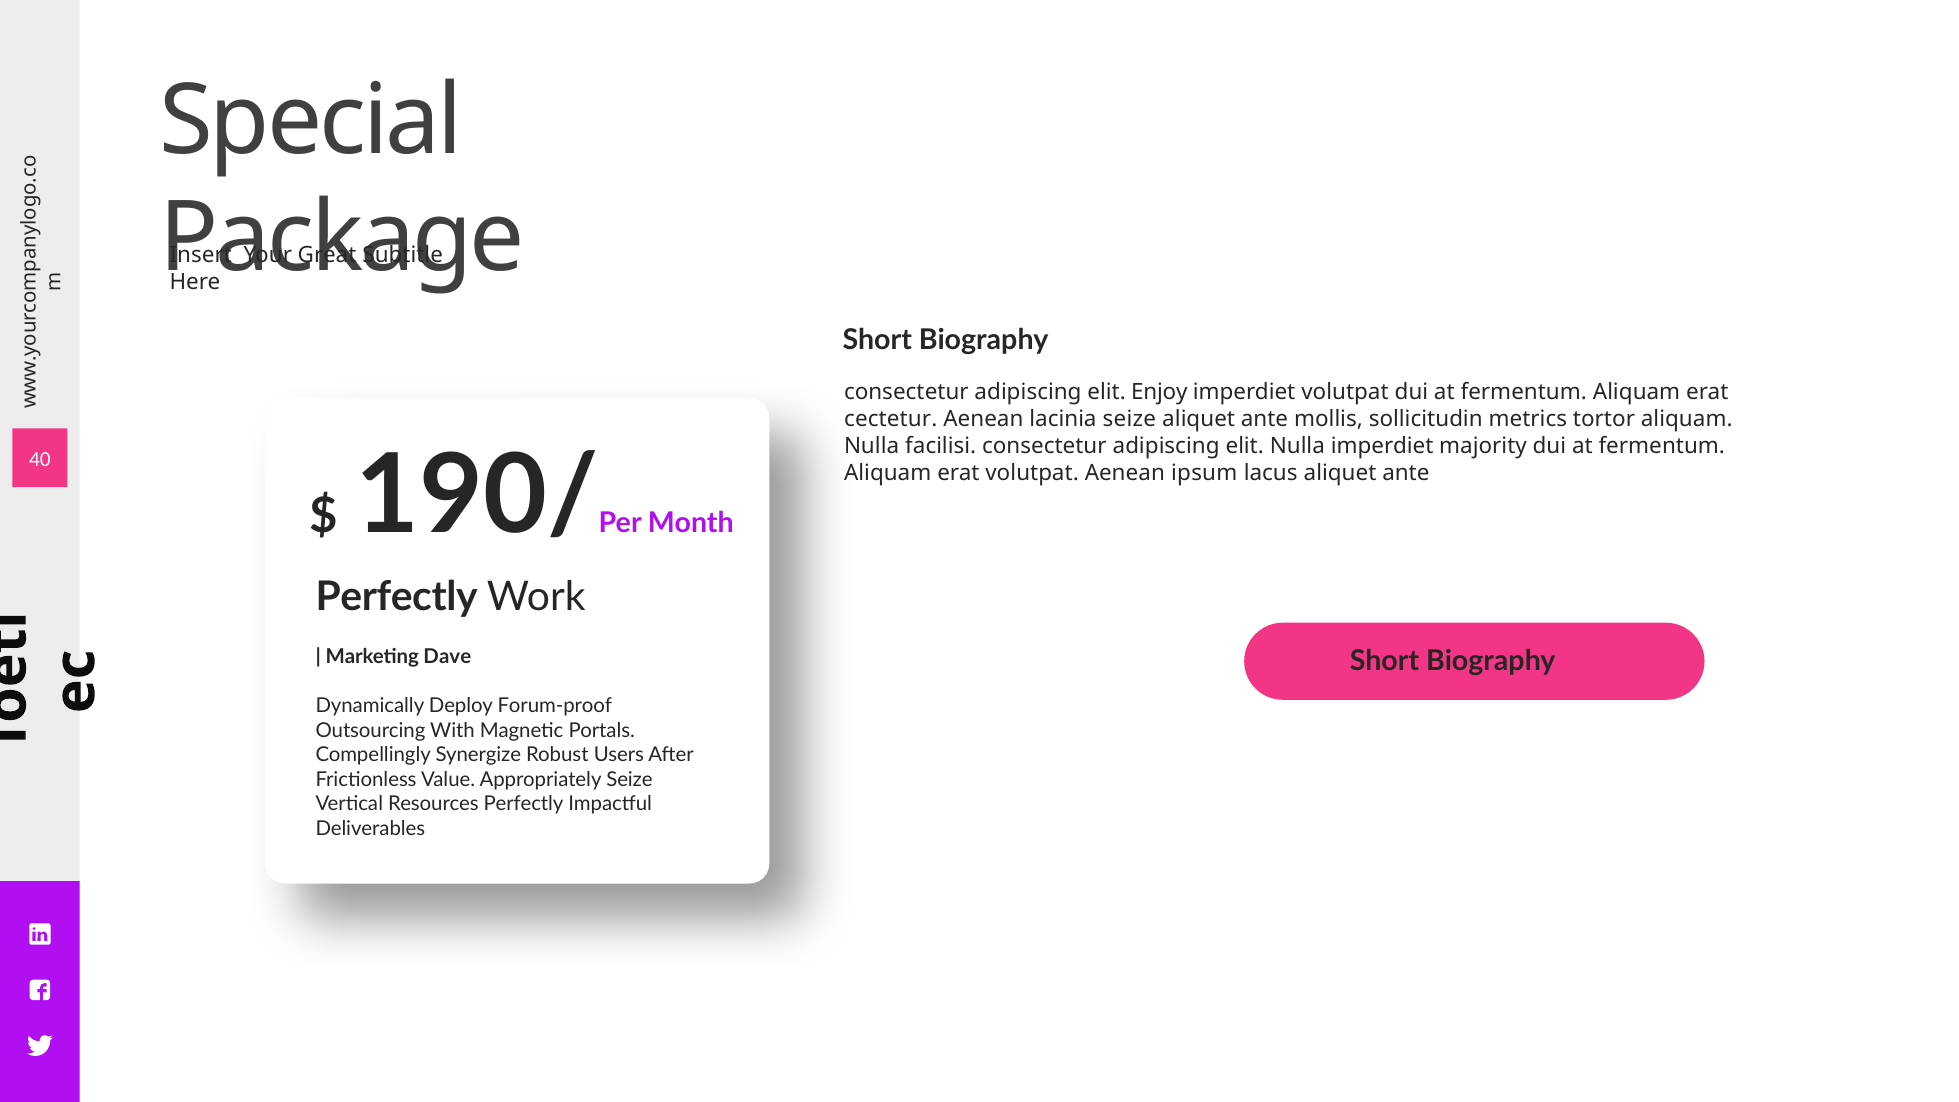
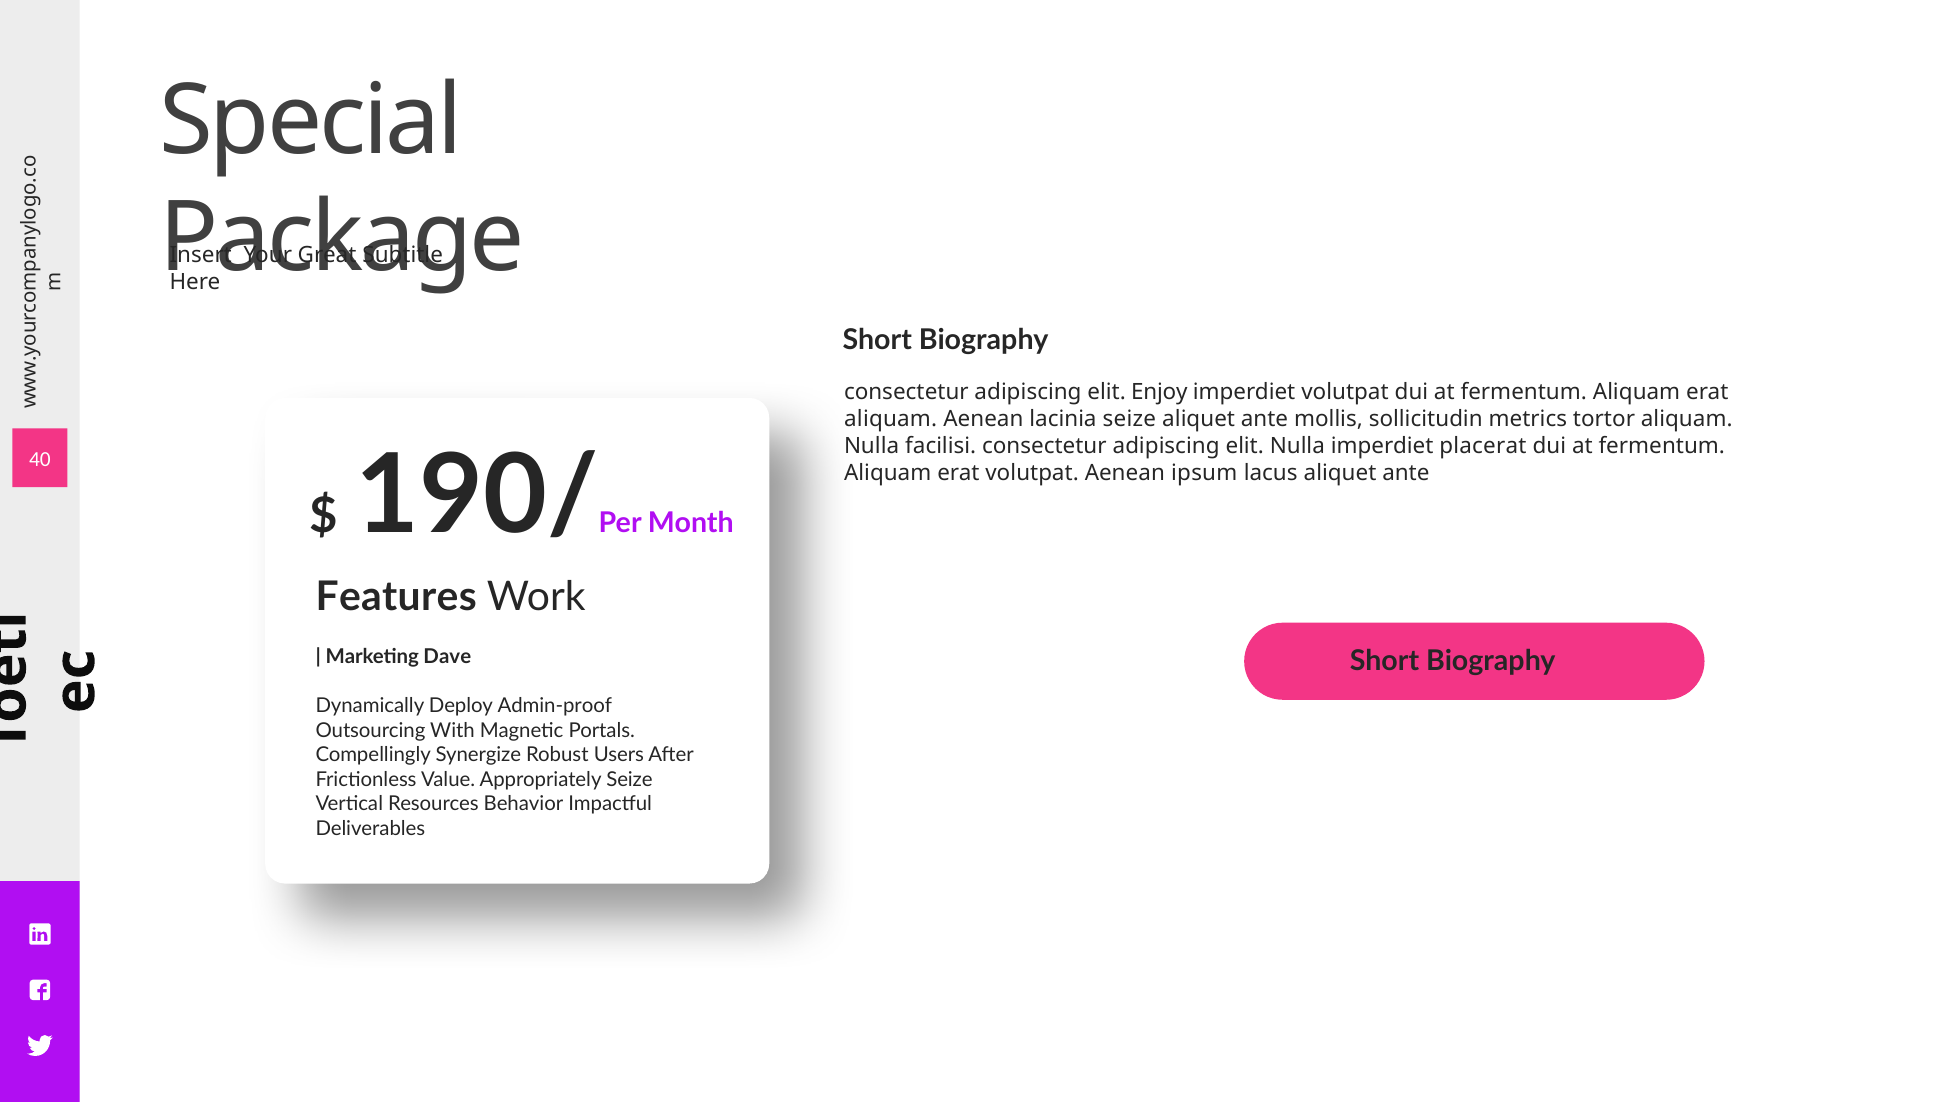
cectetur: cectetur -> aliquam (891, 419)
majority: majority -> placerat (1483, 446)
Perfectly: Perfectly -> Features (396, 597)
Forum-proof: Forum-proof -> Admin-proof (555, 706)
Resources Perfectly: Perfectly -> Behavior (523, 804)
